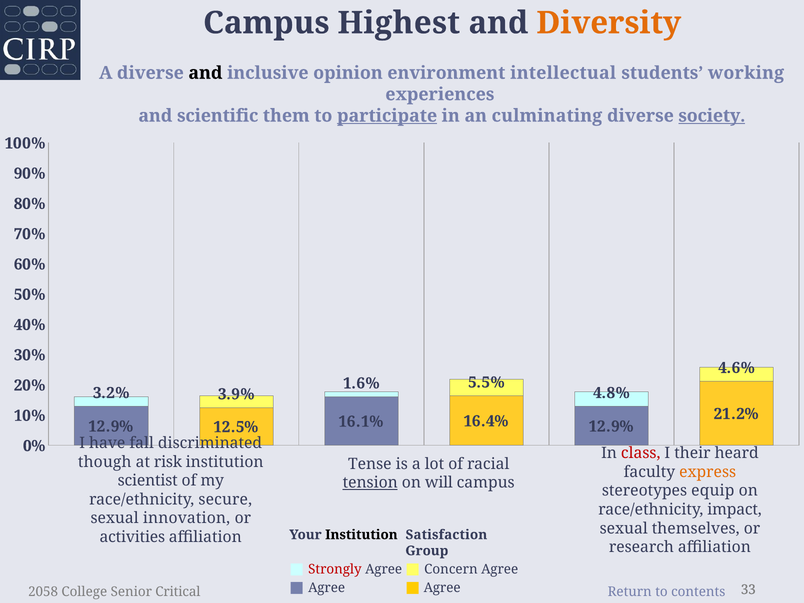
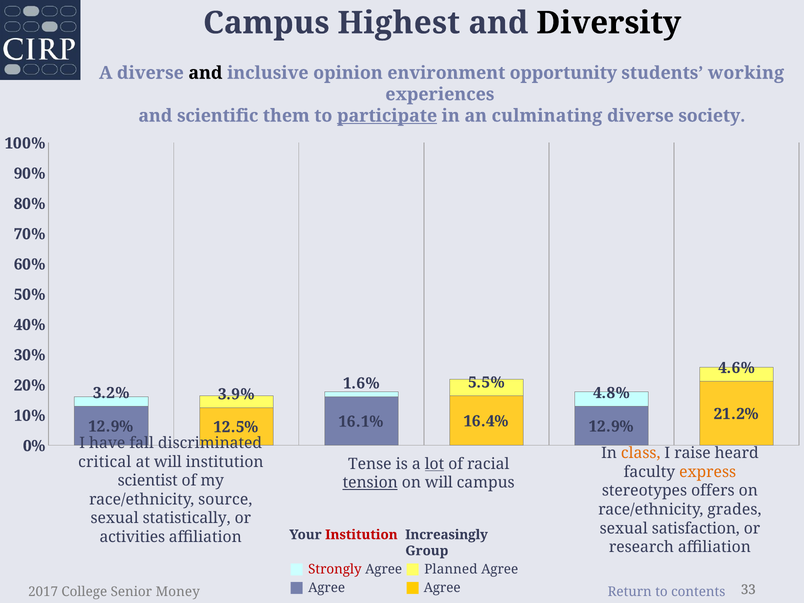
Diversity colour: orange -> black (609, 23)
intellectual: intellectual -> opportunity (563, 73)
society underline: present -> none (712, 116)
class colour: red -> orange (641, 453)
their: their -> raise (692, 453)
though: though -> critical (105, 462)
at risk: risk -> will (168, 462)
lot underline: none -> present (434, 464)
equip: equip -> offers (713, 491)
secure: secure -> source (225, 500)
impact: impact -> grades (734, 510)
innovation: innovation -> statistically (187, 518)
themselves: themselves -> satisfaction (696, 528)
Institution colour: black -> red (361, 535)
Satisfaction: Satisfaction -> Increasingly (447, 535)
Concern: Concern -> Planned (451, 569)
2058: 2058 -> 2017 (43, 592)
Critical: Critical -> Money (178, 592)
